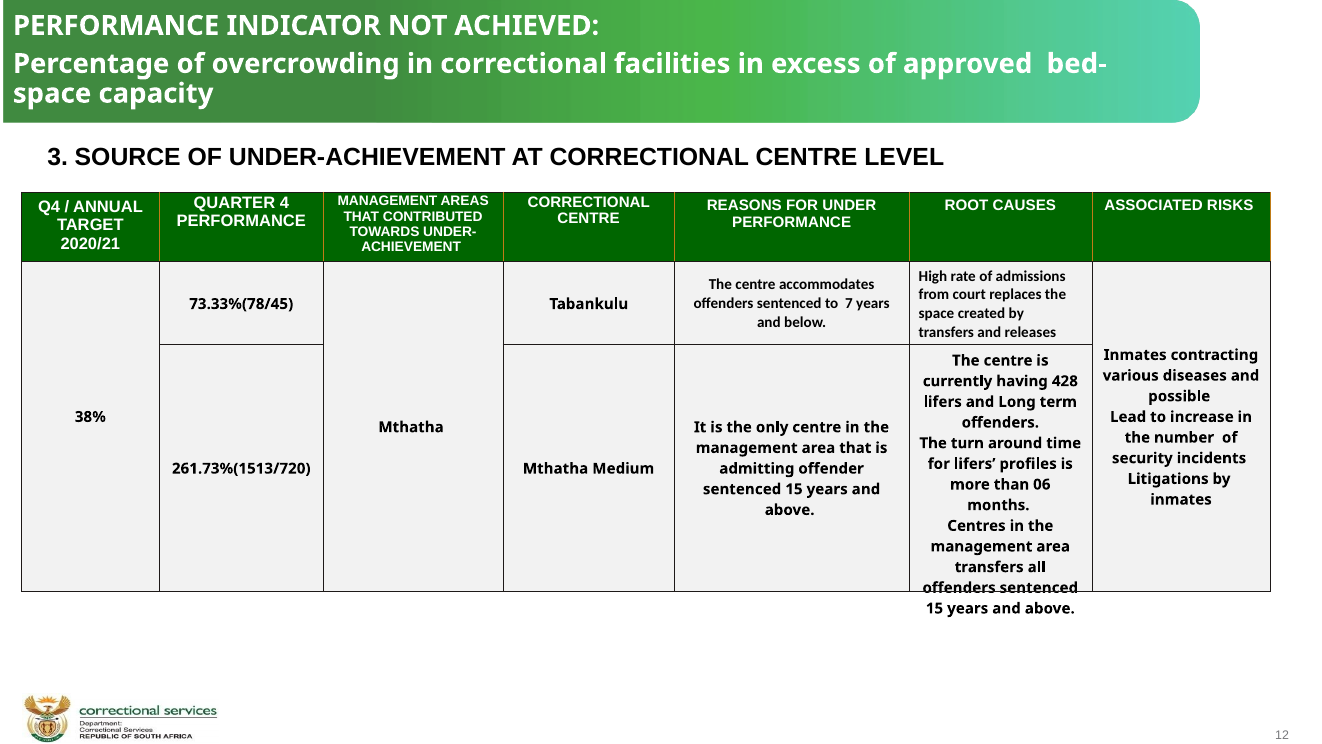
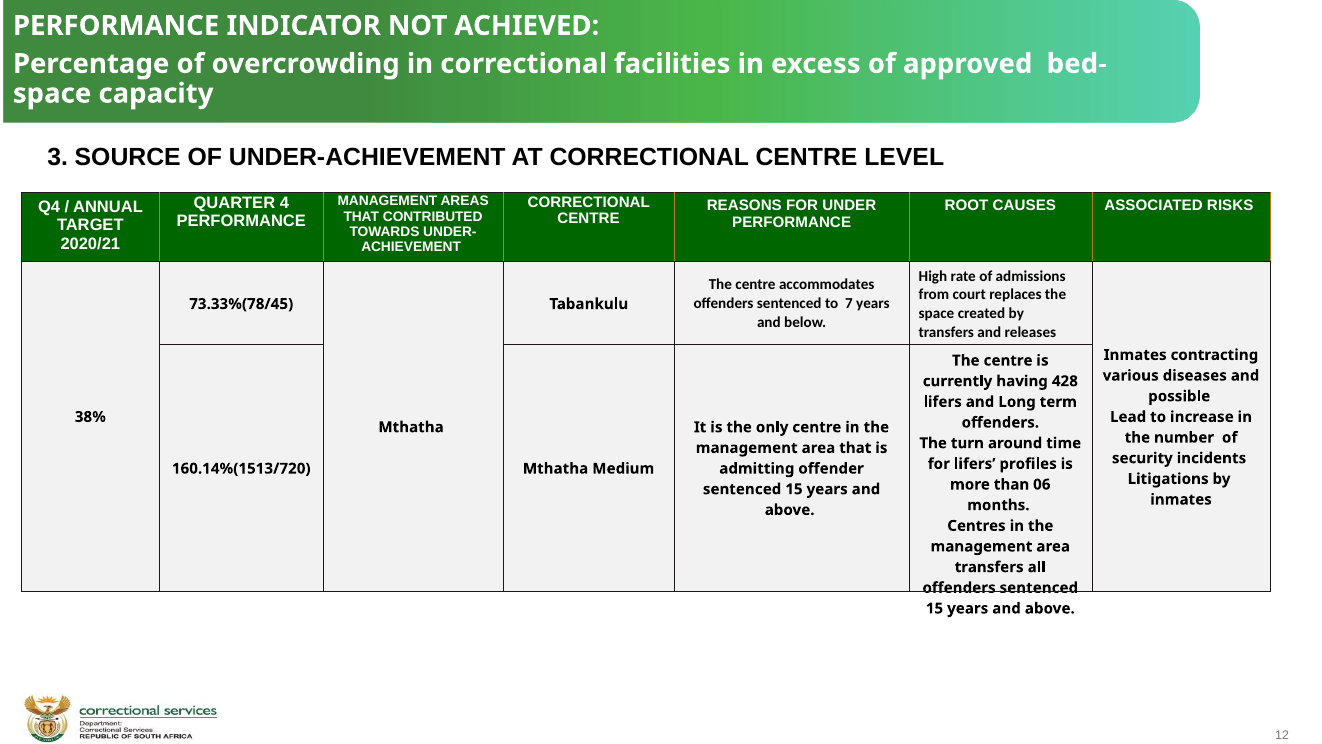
261.73%(1513/720: 261.73%(1513/720 -> 160.14%(1513/720 (241, 468)
